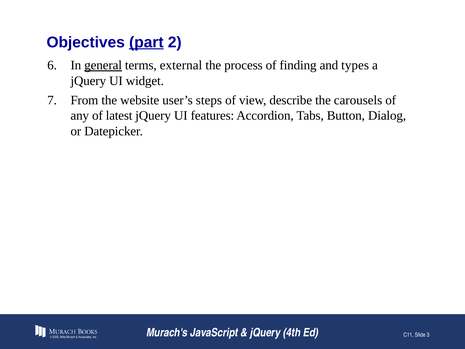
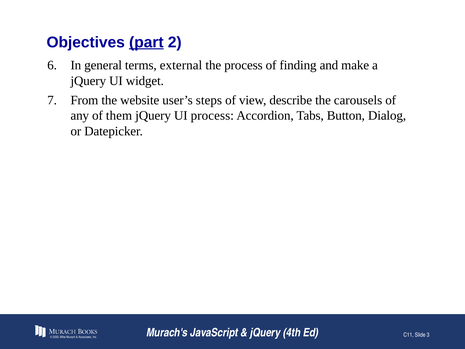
general underline: present -> none (103, 65)
types: types -> make (355, 65)
latest: latest -> them (119, 116)
UI features: features -> process (212, 116)
